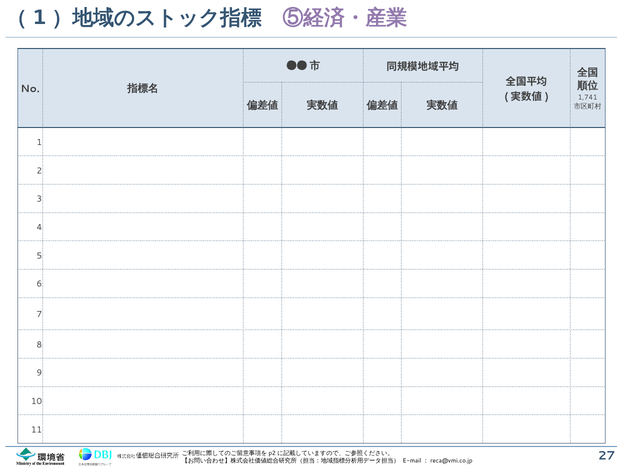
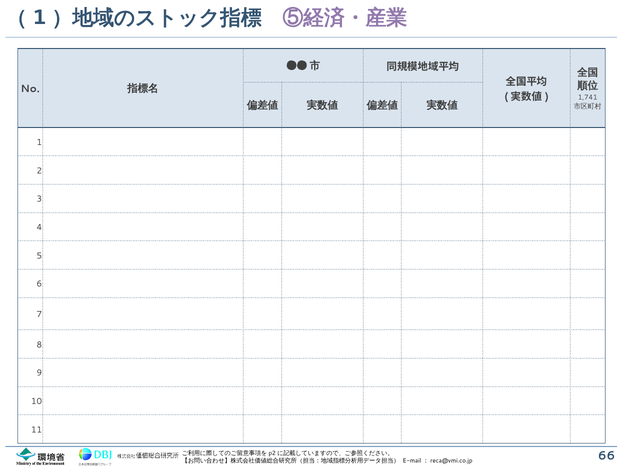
27: 27 -> 66 (607, 456)
